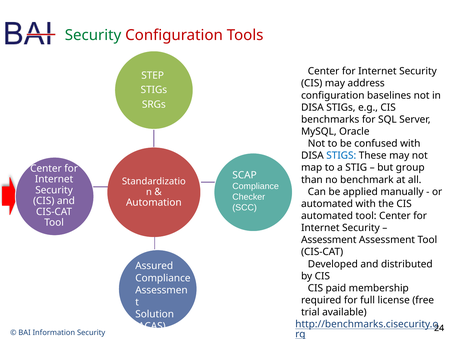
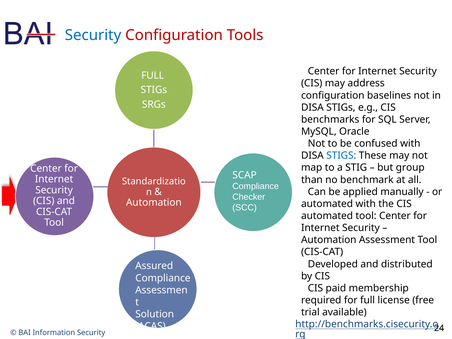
Security colour: green -> blue (93, 35)
STEP: STEP -> FULL (153, 76)
Assessment: Assessment -> Automation (329, 240)
